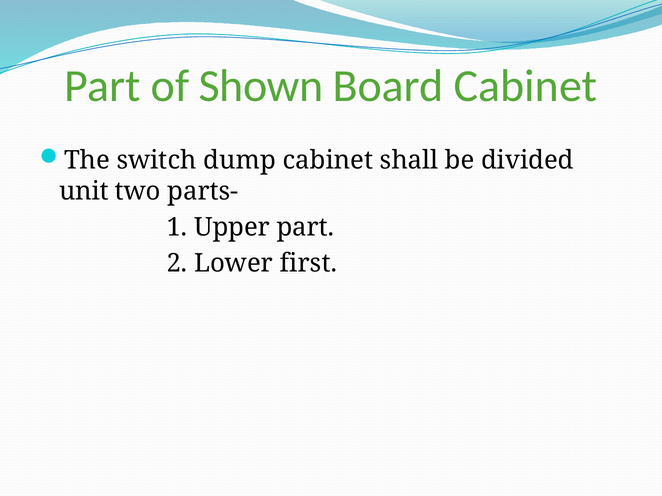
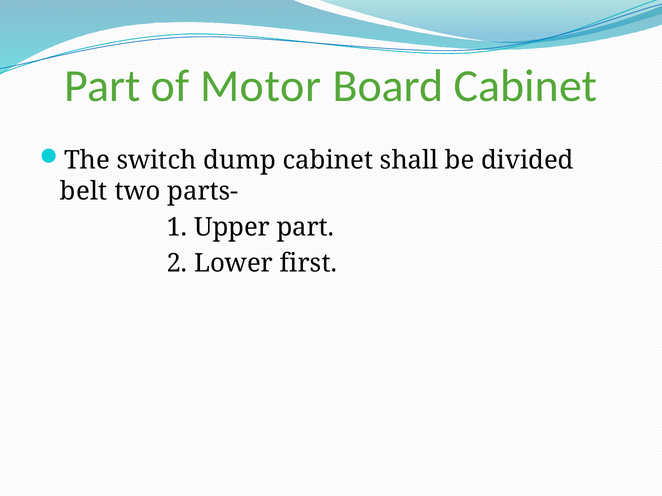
Shown: Shown -> Motor (261, 86)
unit: unit -> belt (84, 192)
